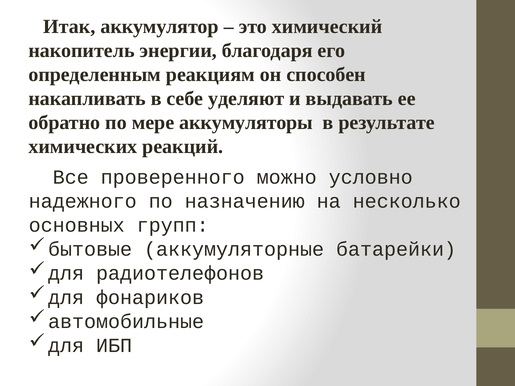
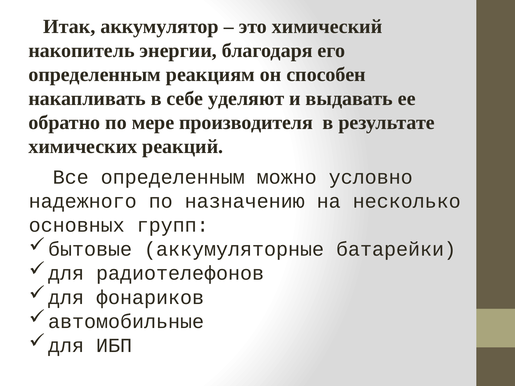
аккумуляторы: аккумуляторы -> производителя (246, 123)
Все проверенного: проверенного -> определенным (173, 177)
